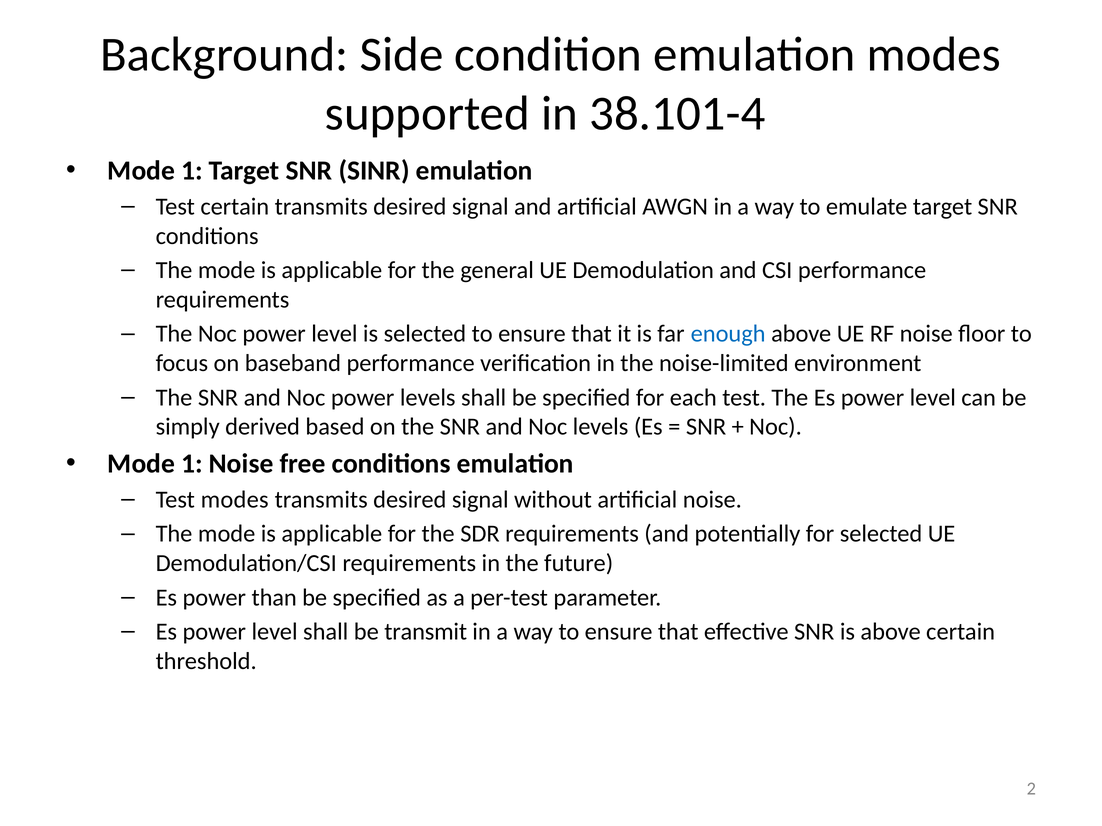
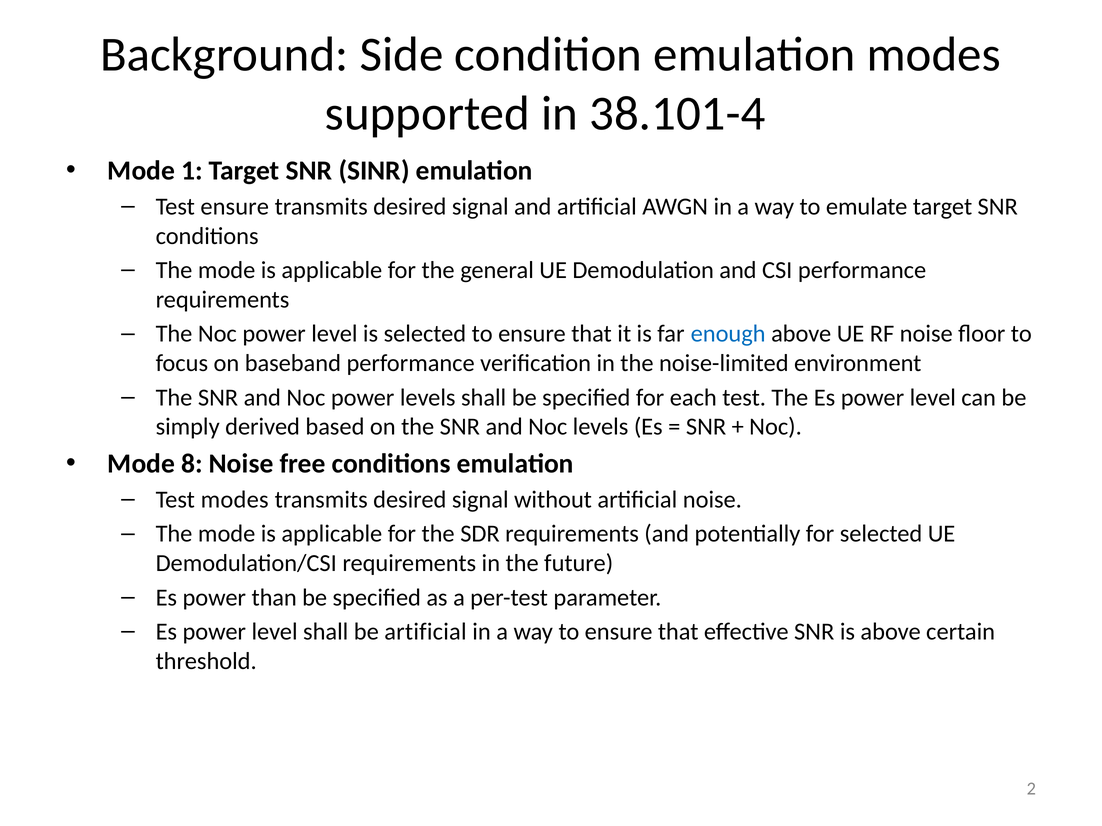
Test certain: certain -> ensure (235, 207)
1: 1 -> 8 (192, 464)
be transmit: transmit -> artificial (425, 632)
